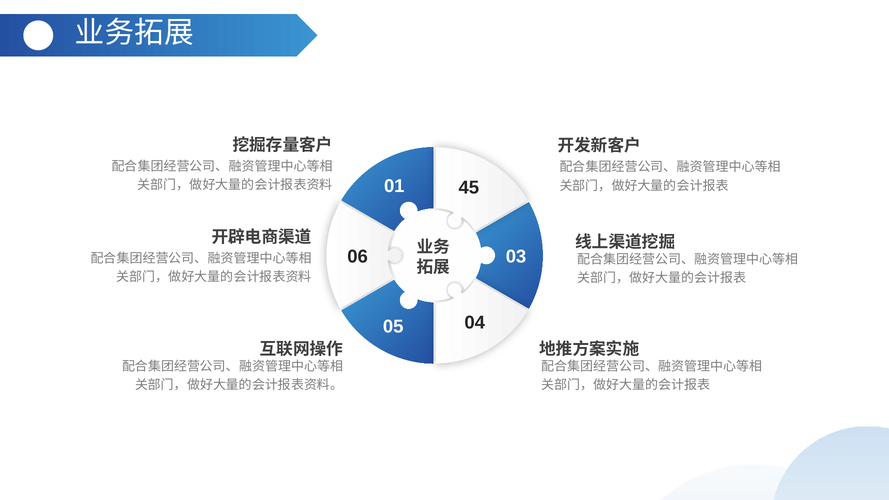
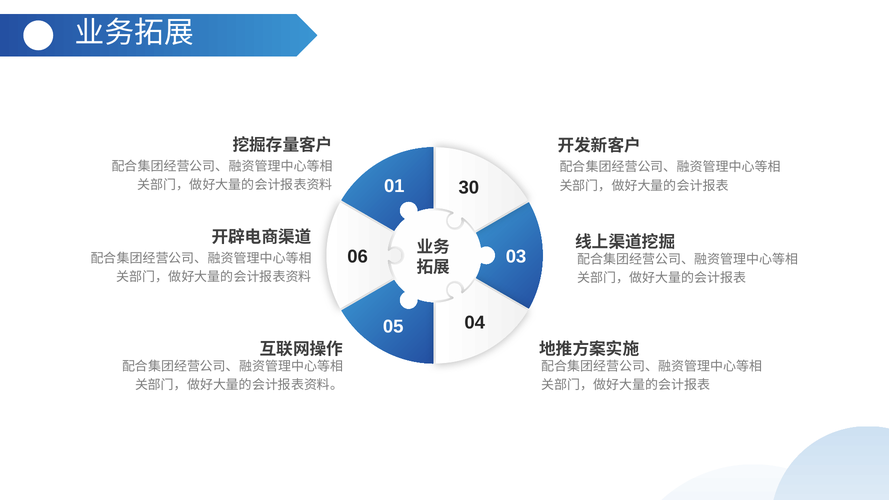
45: 45 -> 30 (469, 188)
